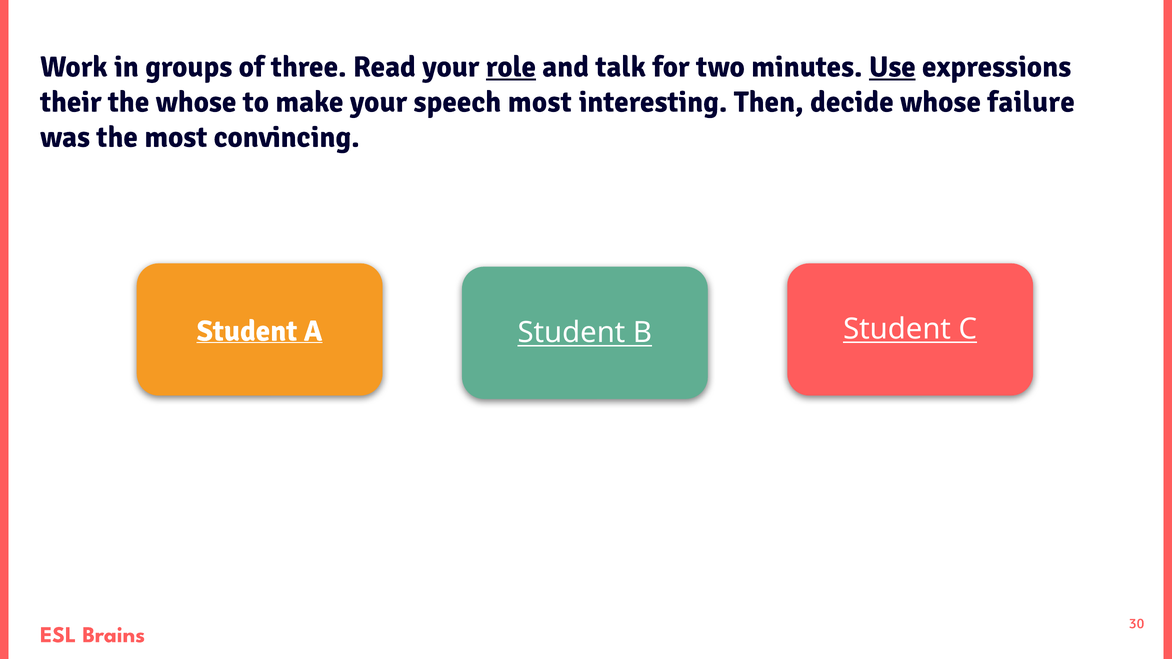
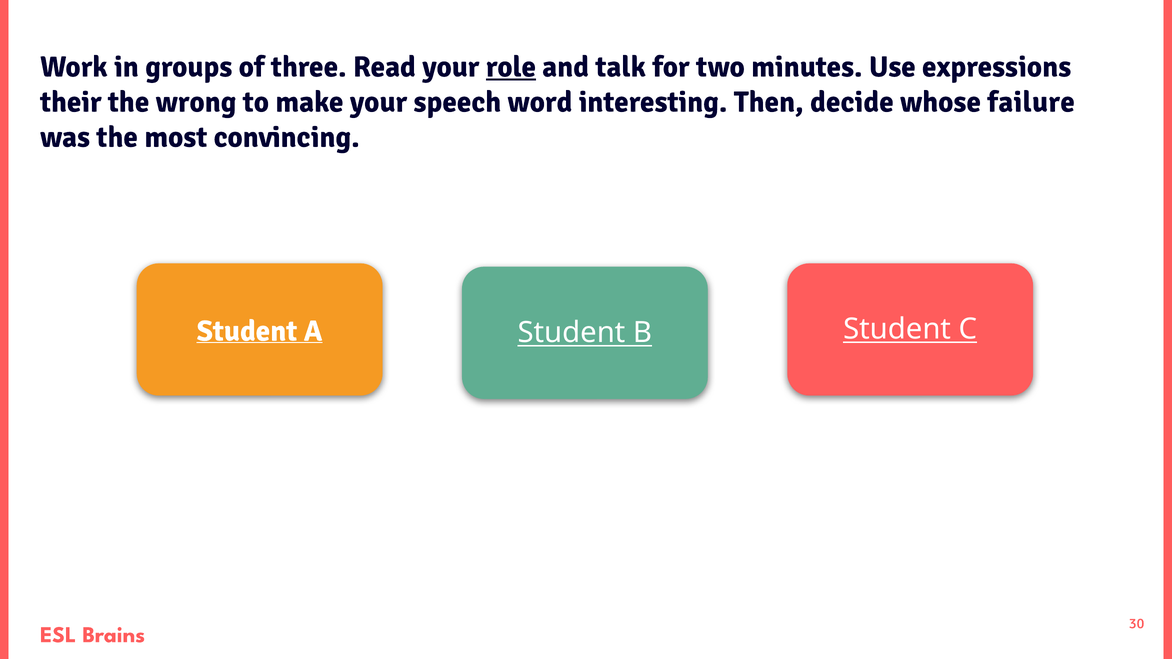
Use underline: present -> none (892, 67)
the whose: whose -> wrong (196, 102)
speech most: most -> word (540, 102)
